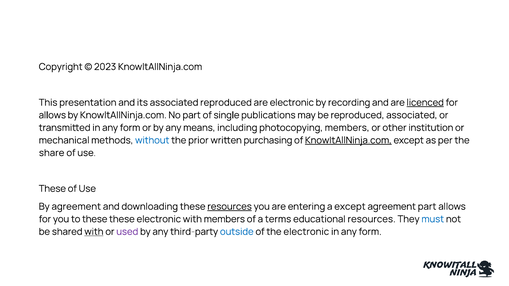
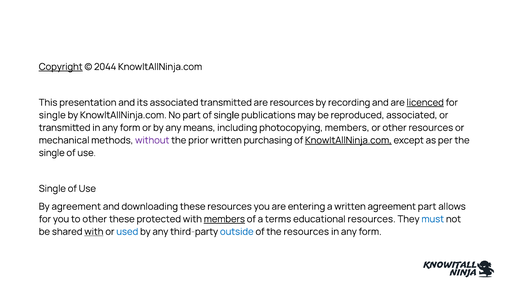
Copyright underline: none -> present (61, 67)
2023: 2023 -> 2044 (105, 67)
associated reproduced: reproduced -> transmitted (226, 103)
are electronic: electronic -> resources (292, 103)
allows: allows -> single (52, 115)
other institution: institution -> resources (431, 128)
without colour: blue -> purple (152, 140)
share: share -> single (52, 153)
These: These -> Single (52, 189)
resources underline: present -> none (230, 207)
a except: except -> written (350, 207)
to these: these -> other (95, 219)
these electronic: electronic -> protected (159, 219)
members underline: none -> present (224, 219)
used colour: purple -> blue (127, 232)
the electronic: electronic -> resources (306, 232)
